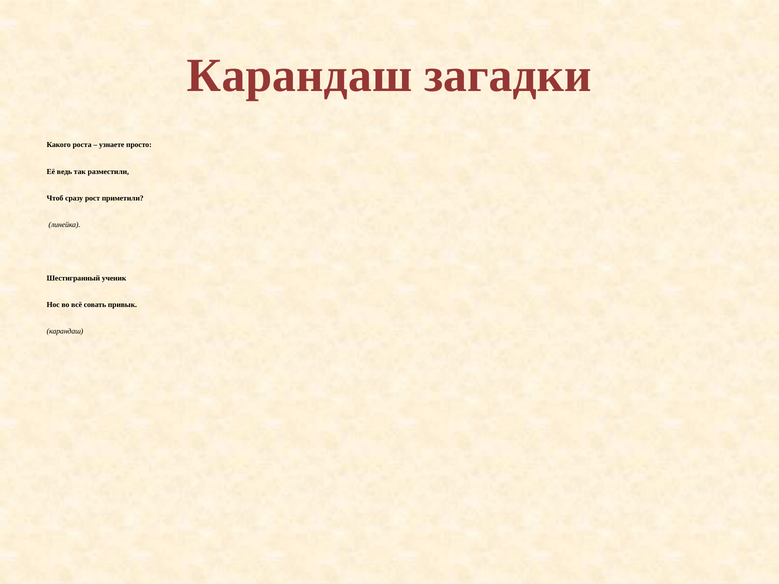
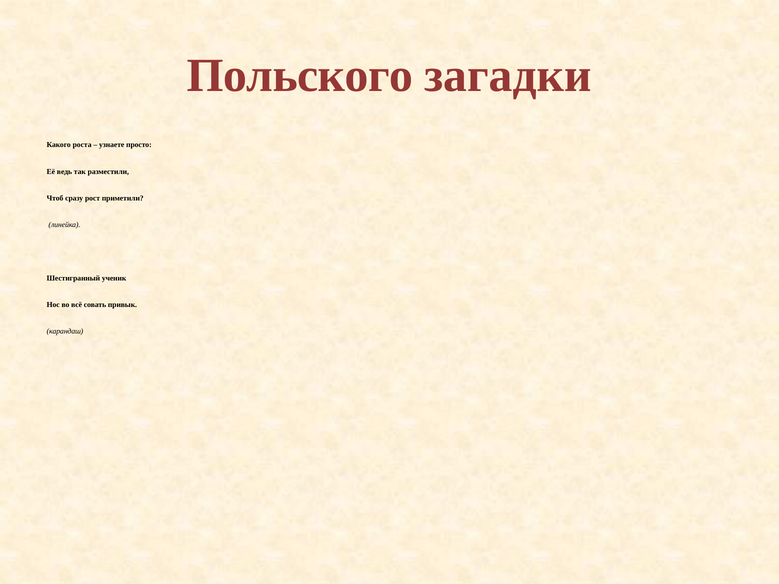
Карандаш: Карандаш -> Польского (300, 75)
